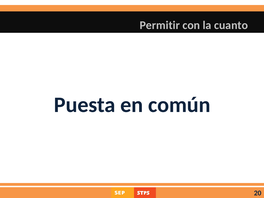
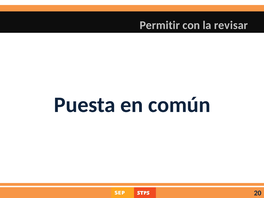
cuanto: cuanto -> revisar (231, 25)
